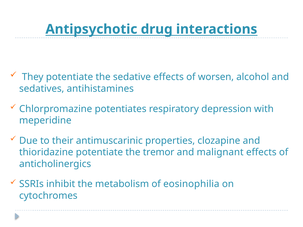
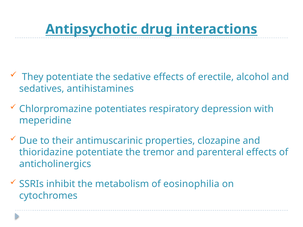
worsen: worsen -> erectile (216, 77)
malignant: malignant -> parenteral (220, 152)
